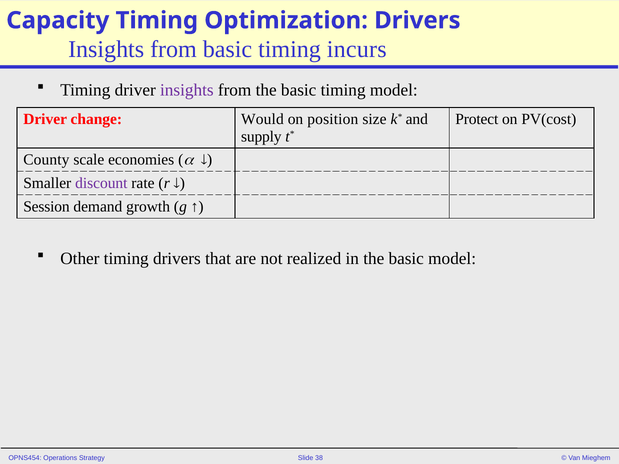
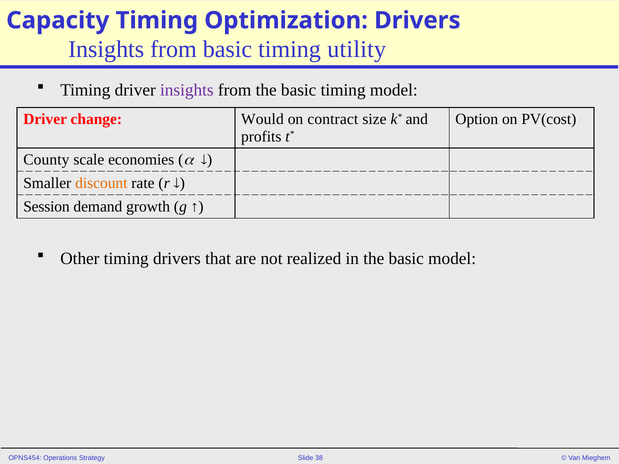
incurs: incurs -> utility (357, 49)
position: position -> contract (333, 119)
Protect: Protect -> Option (477, 119)
supply: supply -> profits (261, 137)
discount colour: purple -> orange (101, 183)
